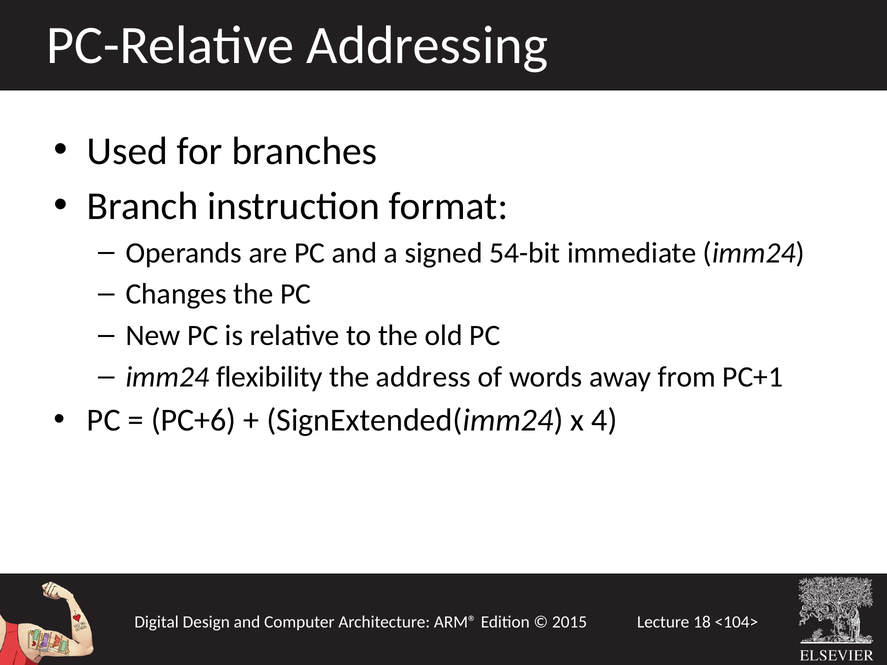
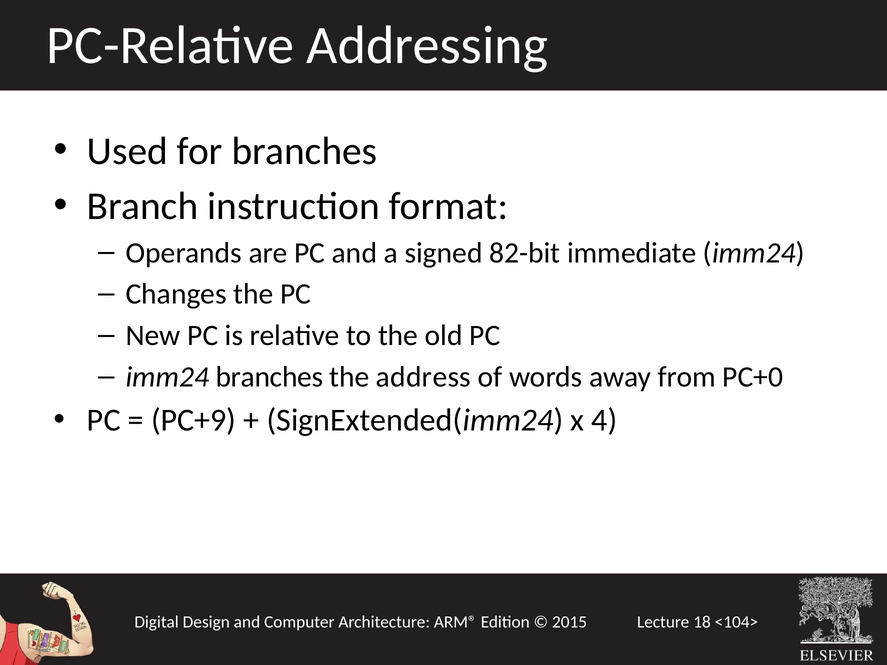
54-bit: 54-bit -> 82-bit (525, 253)
imm24 flexibility: flexibility -> branches (269, 377)
PC+1: PC+1 -> PC+0 (753, 377)
PC+6: PC+6 -> PC+9 (194, 421)
